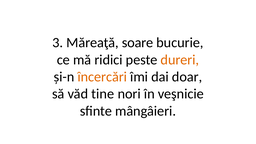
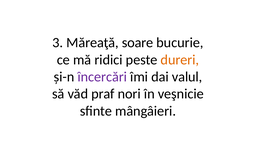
încercări colour: orange -> purple (102, 77)
doar: doar -> valul (187, 77)
tine: tine -> praf (103, 94)
